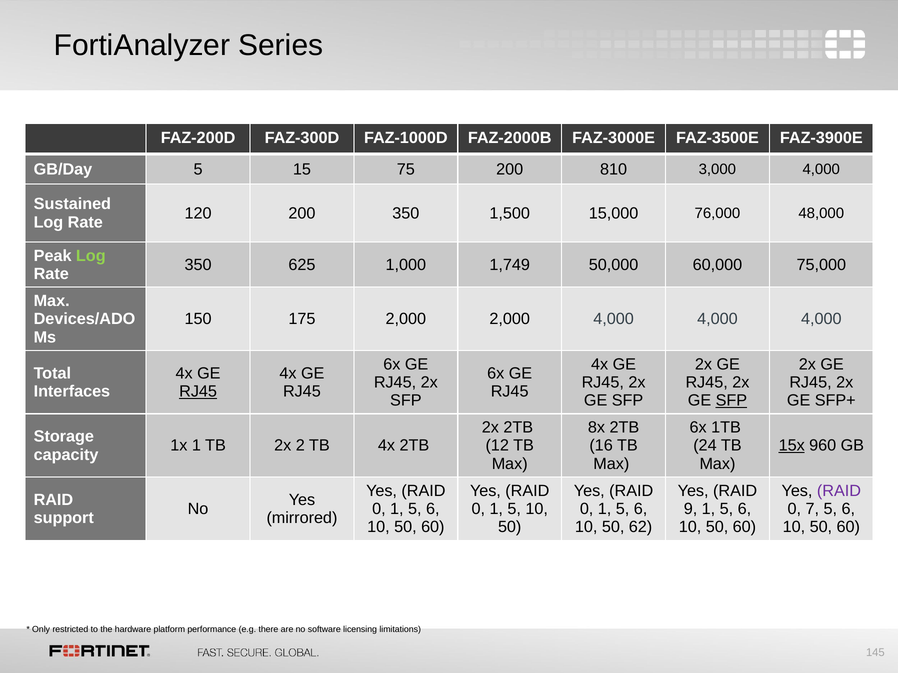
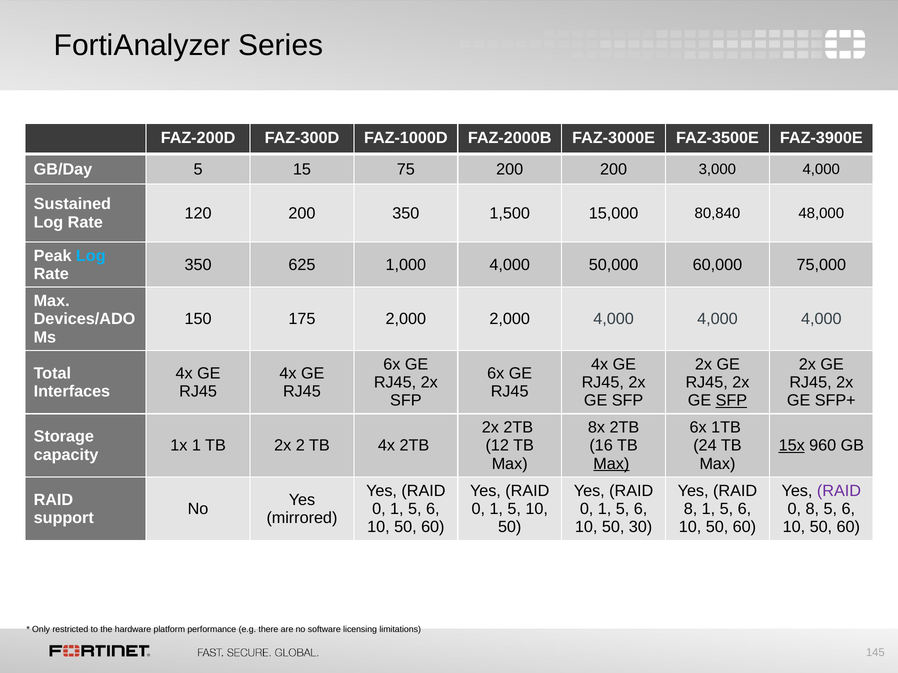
200 810: 810 -> 200 (614, 169)
76,000: 76,000 -> 80,840 (717, 213)
Log colour: light green -> light blue (91, 256)
1,000 1,749: 1,749 -> 4,000 (510, 265)
RJ45 underline: present -> none (198, 392)
Max underline: none -> present (611, 464)
9: 9 -> 8 (691, 509)
0 7: 7 -> 8 (812, 509)
62: 62 -> 30 (641, 527)
